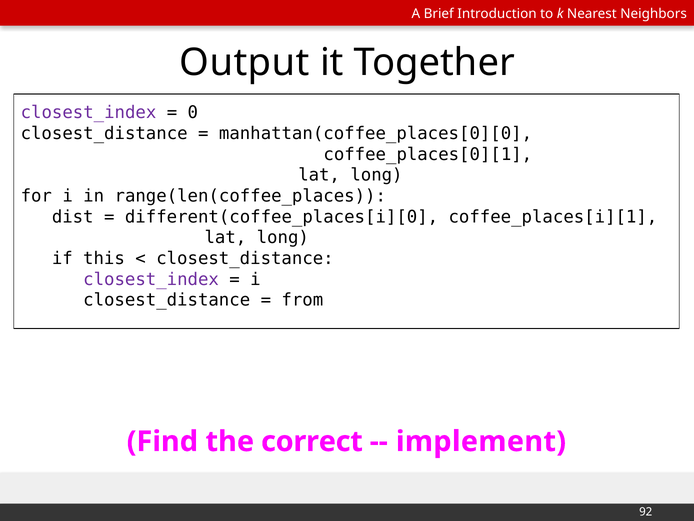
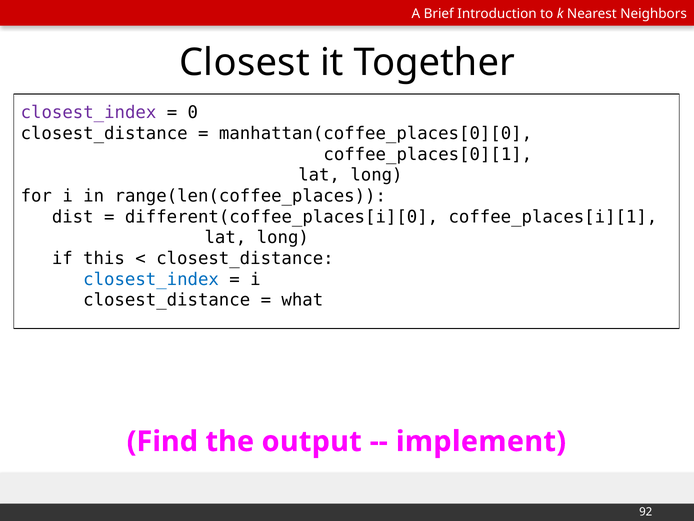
Output: Output -> Closest (244, 63)
closest_index colour: purple -> blue (151, 279)
from: from -> what (302, 300)
correct: correct -> output (312, 441)
